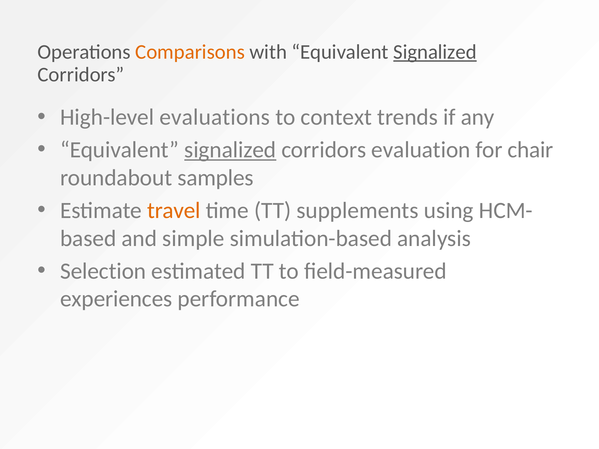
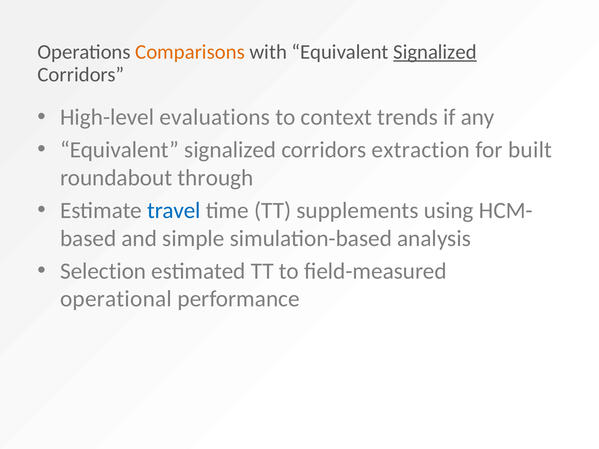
signalized underline: present -> none (230, 150)
evaluation: evaluation -> extraction (421, 150)
chair: chair -> built (530, 150)
samples: samples -> through (216, 178)
travel colour: orange -> blue (174, 211)
experiences: experiences -> operational (116, 299)
